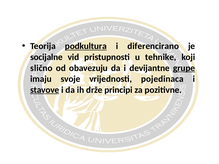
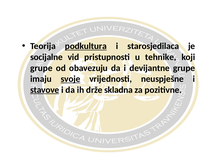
diferencirano: diferencirano -> starosjedilaca (153, 46)
slično: slično -> grupe (41, 68)
grupe underline: present -> none (184, 68)
svoje underline: none -> present (70, 79)
pojedinaca: pojedinaca -> neuspješne (162, 79)
principi: principi -> skladna (118, 90)
